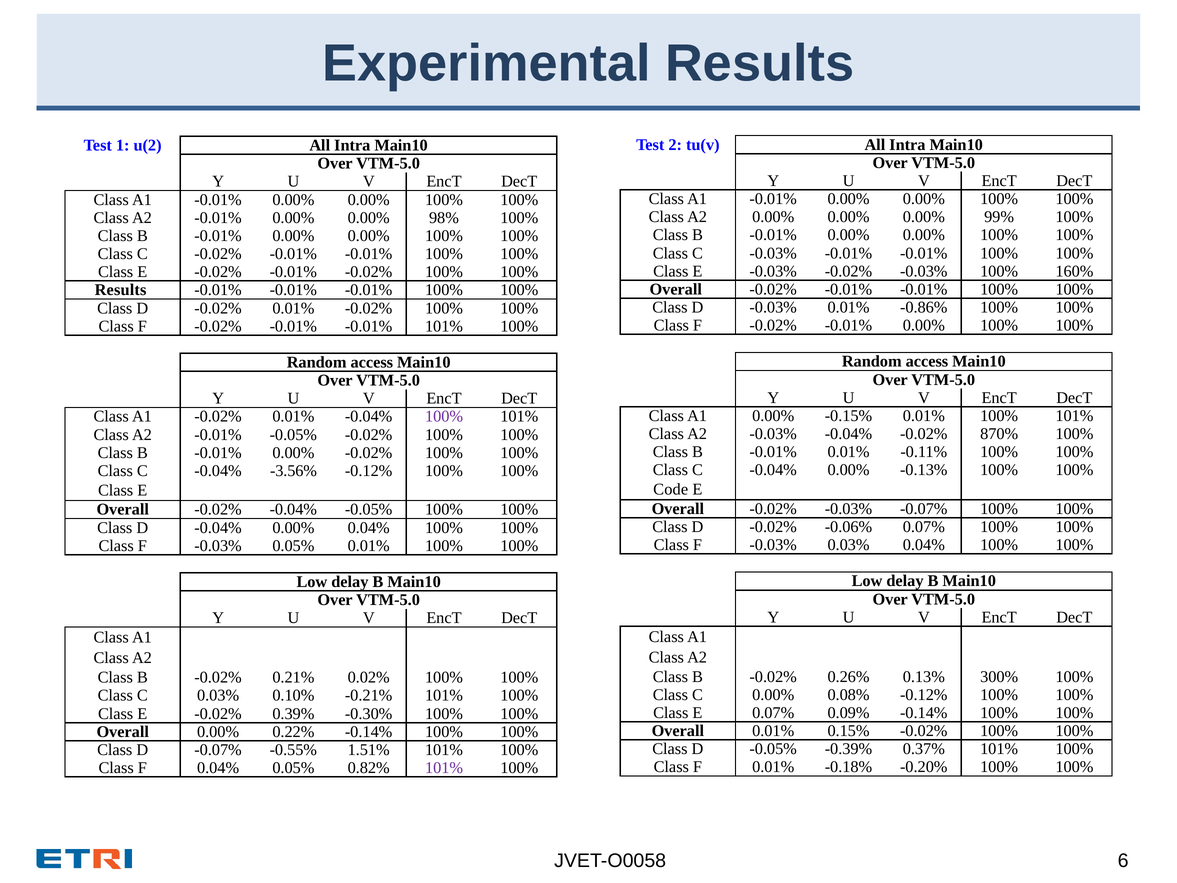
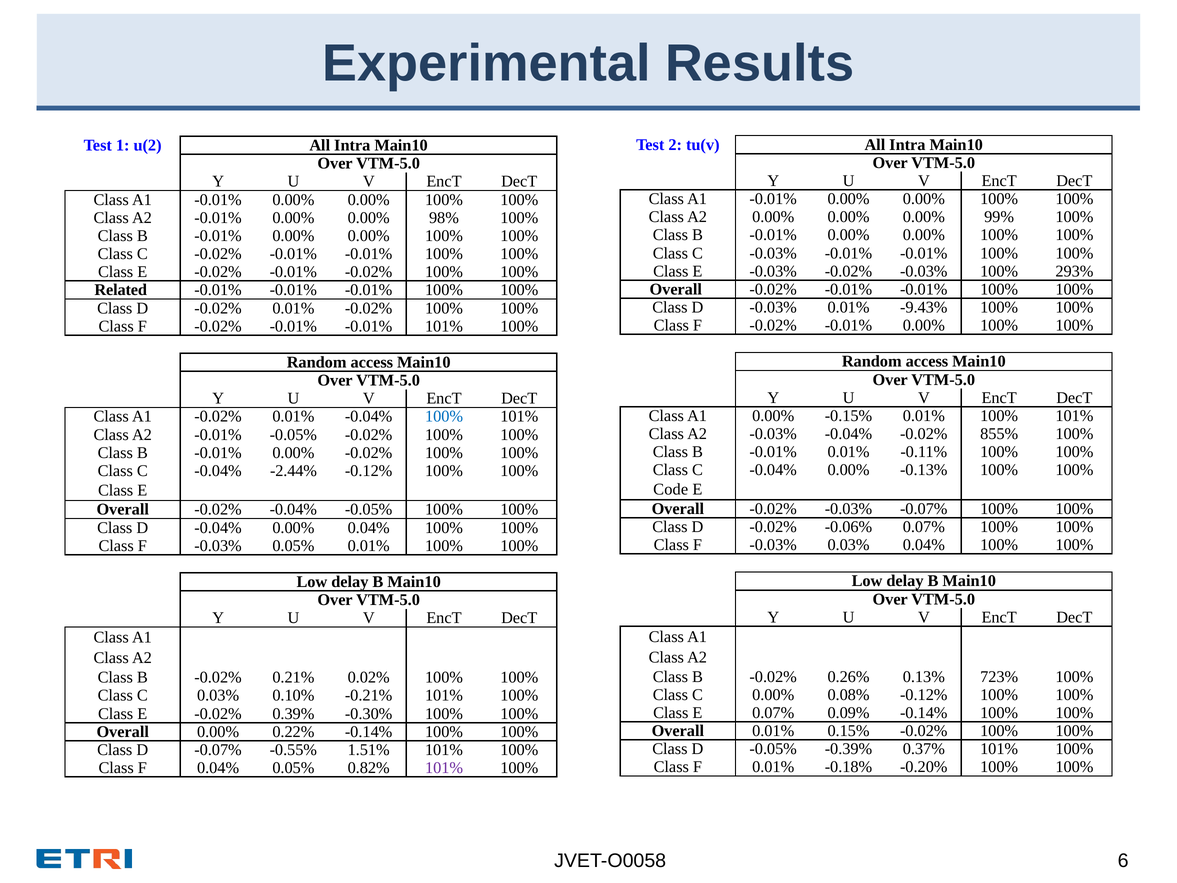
160%: 160% -> 293% (1074, 271)
Results: Results -> Related (121, 290)
-0.86%: -0.86% -> -9.43% (924, 307)
100% colour: purple -> blue (444, 416)
870%: 870% -> 855% (999, 434)
-3.56%: -3.56% -> -2.44% (293, 471)
300%: 300% -> 723% (999, 676)
